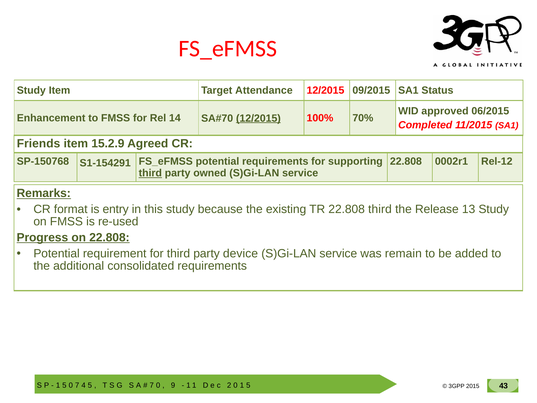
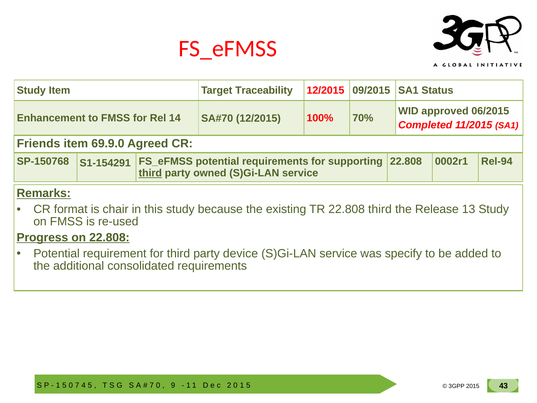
Attendance: Attendance -> Traceability (264, 90)
12/2015 underline: present -> none (258, 118)
15.2.9: 15.2.9 -> 69.9.0 (108, 144)
Rel-12: Rel-12 -> Rel-94 (497, 161)
entry: entry -> chair (116, 209)
remain: remain -> specify (403, 253)
